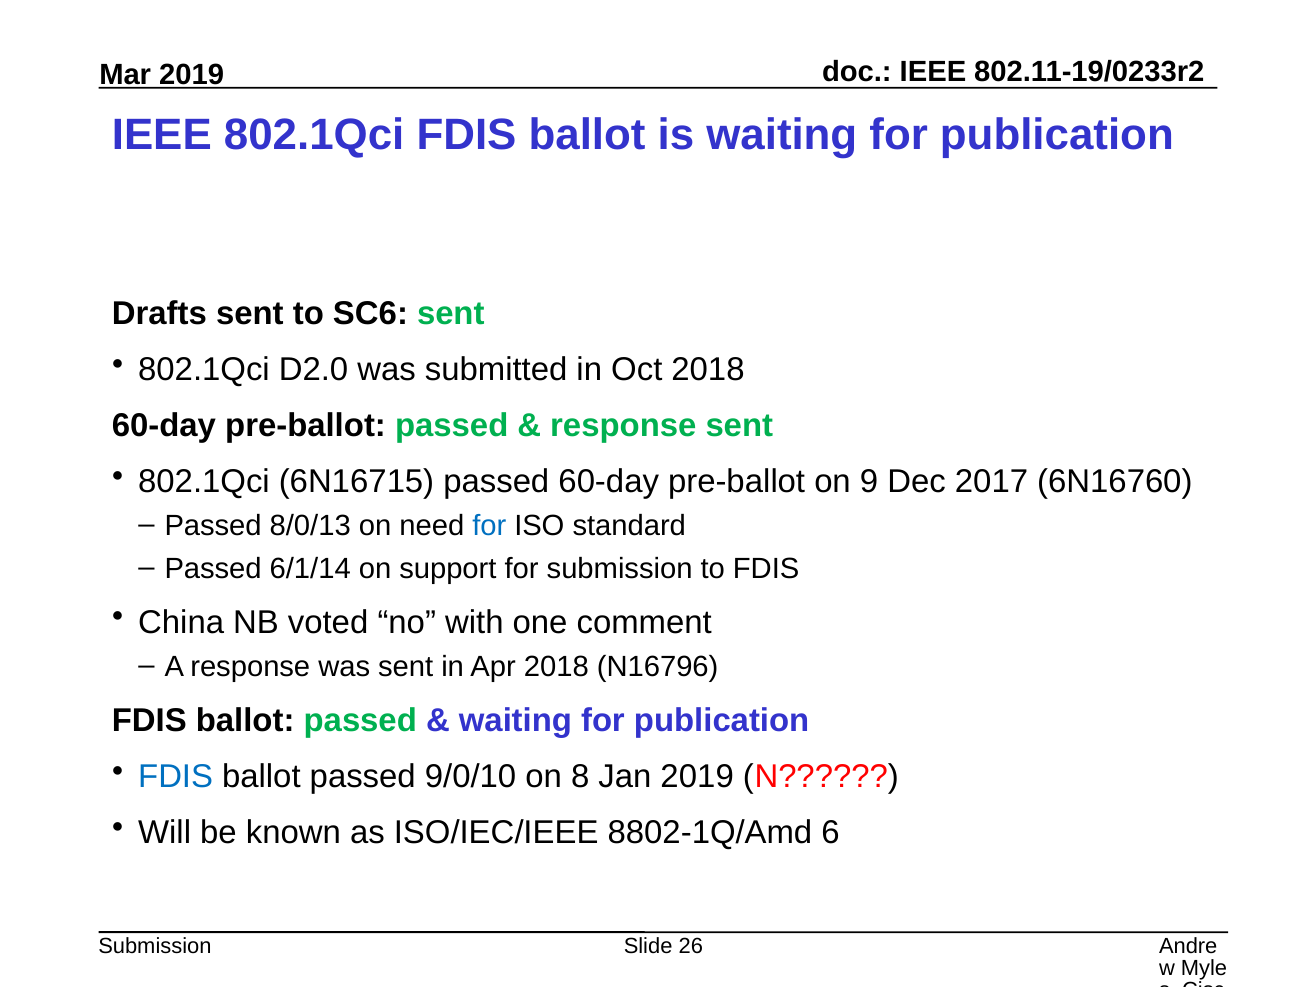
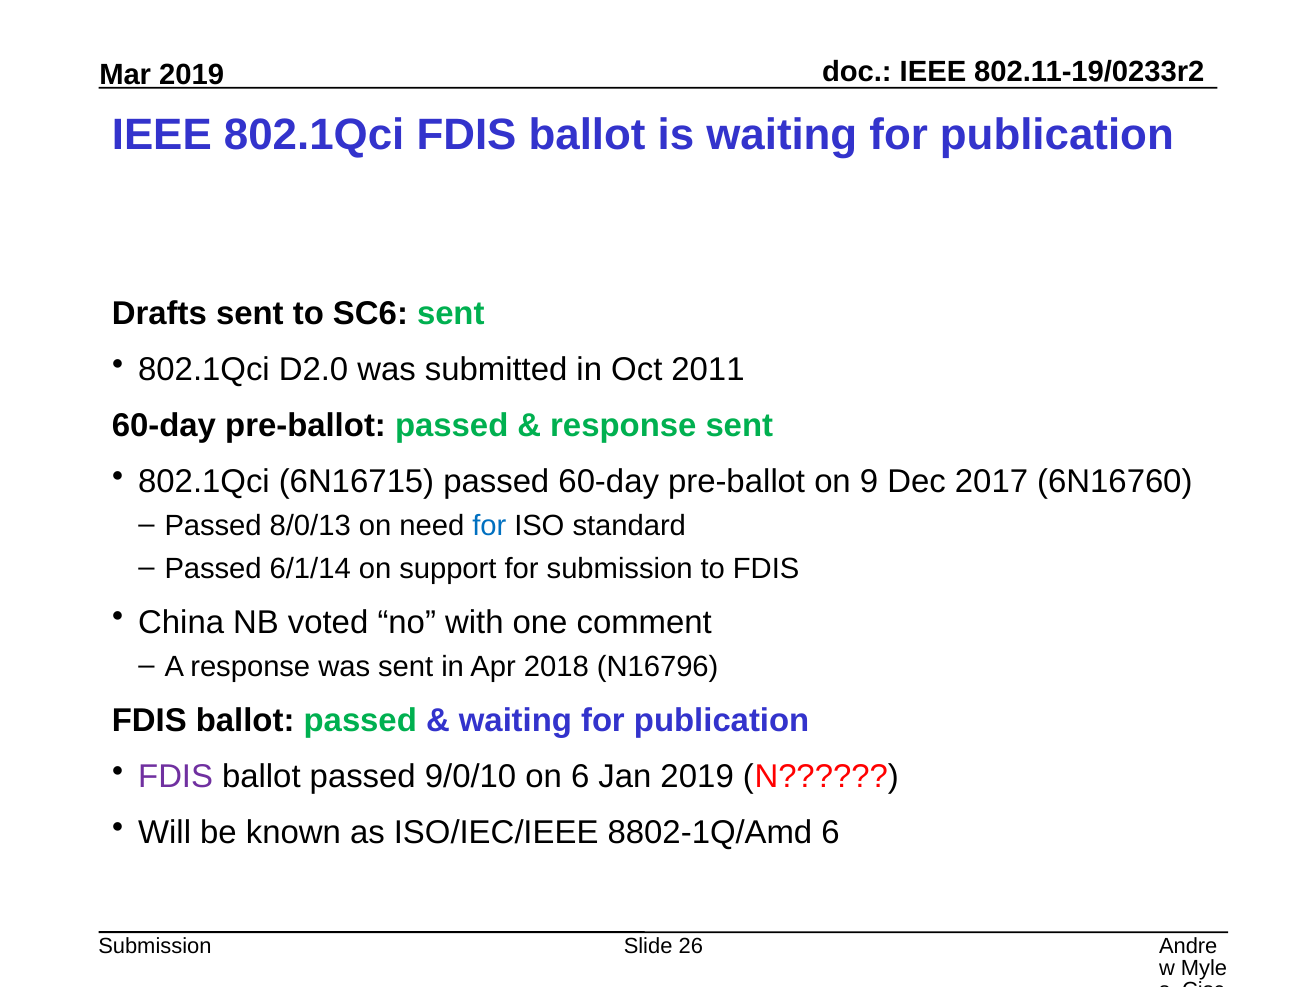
Oct 2018: 2018 -> 2011 (708, 370)
FDIS colour: blue -> purple (176, 777)
on 8: 8 -> 6 (580, 777)
